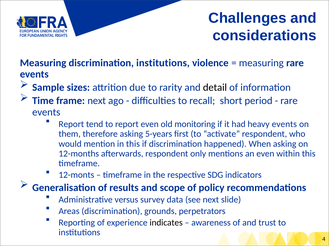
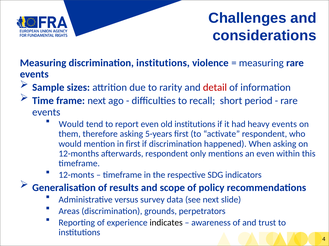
detail colour: black -> red (215, 88)
Report: Report -> Would (71, 124)
old monitoring: monitoring -> institutions (195, 124)
in this: this -> first (133, 144)
